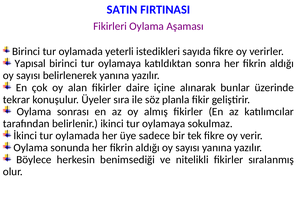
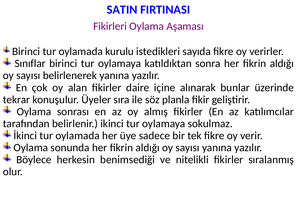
yeterli: yeterli -> kurulu (119, 52)
Yapısal: Yapısal -> Sınıflar (30, 64)
